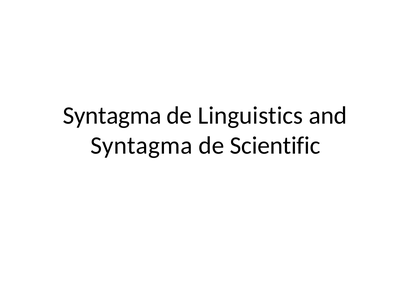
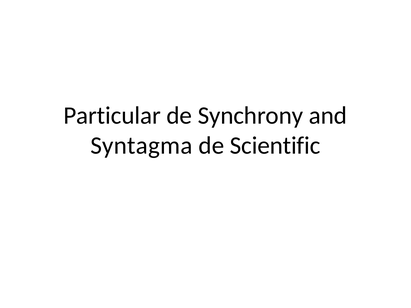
Syntagma: Syntagma -> Particular (112, 115)
Linguistics: Linguistics -> Synchrony (250, 115)
